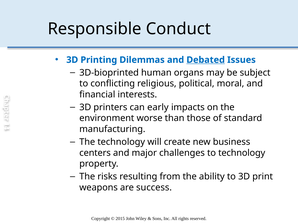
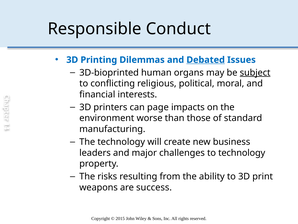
subject underline: none -> present (255, 72)
early: early -> page (158, 107)
centers: centers -> leaders (95, 152)
